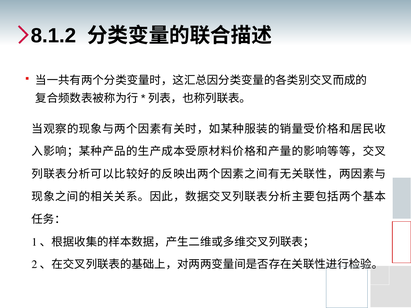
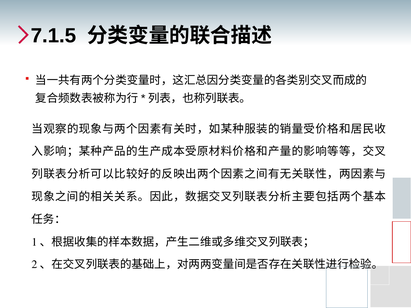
8.1.2: 8.1.2 -> 7.1.5 (54, 36)
